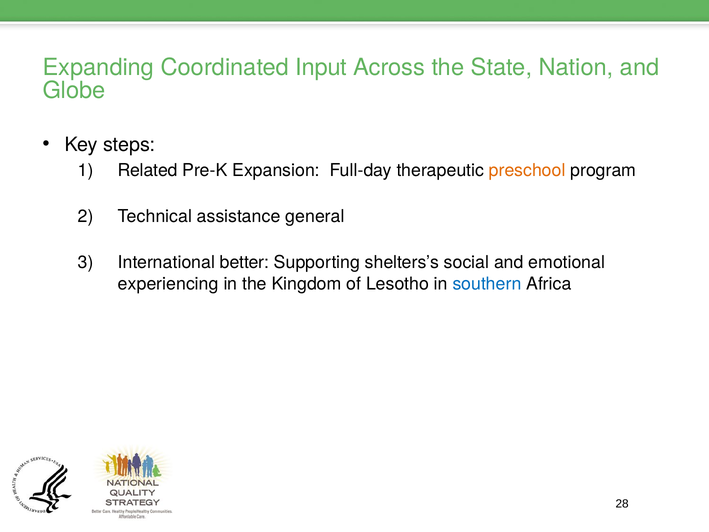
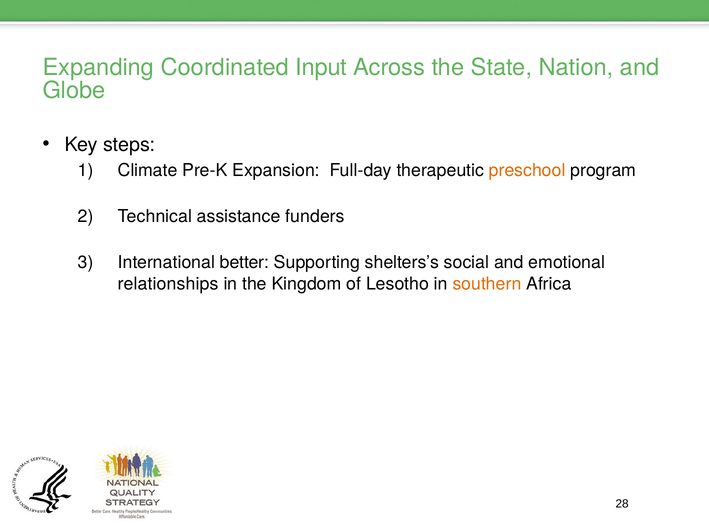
Related: Related -> Climate (148, 170)
general: general -> funders (315, 216)
experiencing: experiencing -> relationships (168, 284)
southern colour: blue -> orange (487, 284)
